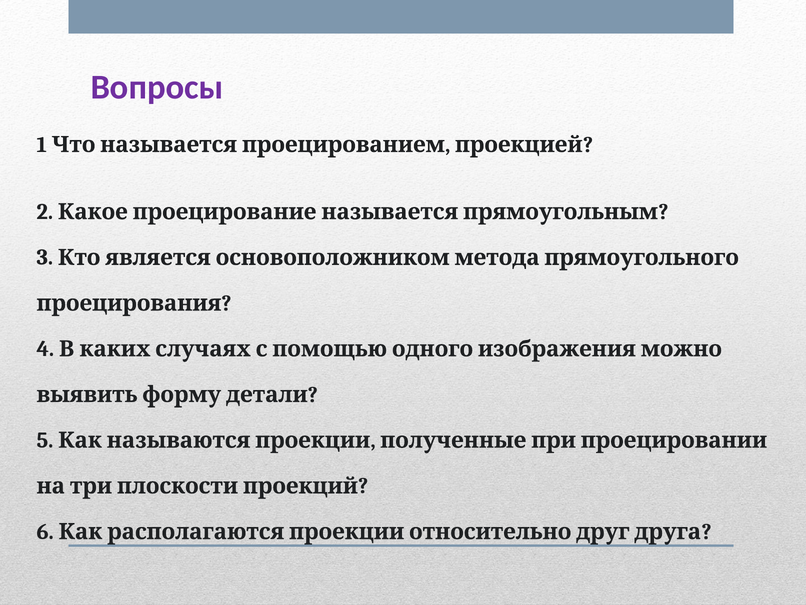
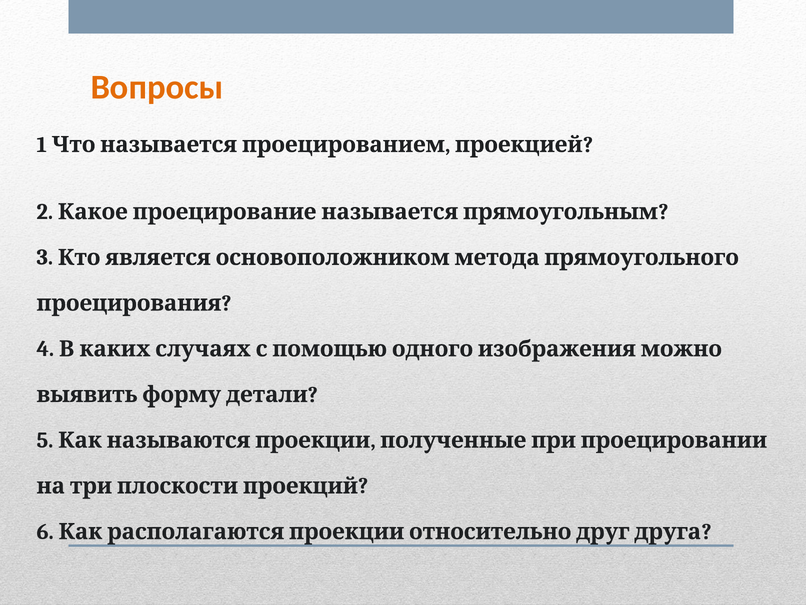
Вопросы colour: purple -> orange (157, 87)
